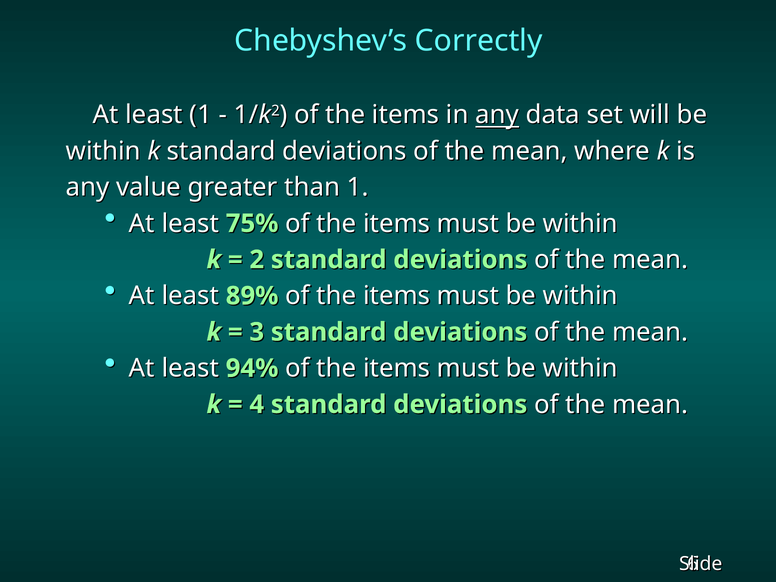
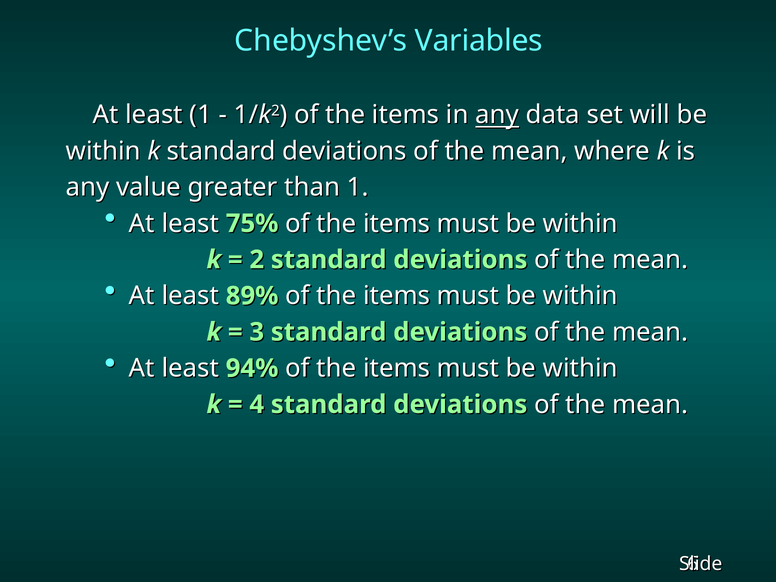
Correctly: Correctly -> Variables (479, 41)
